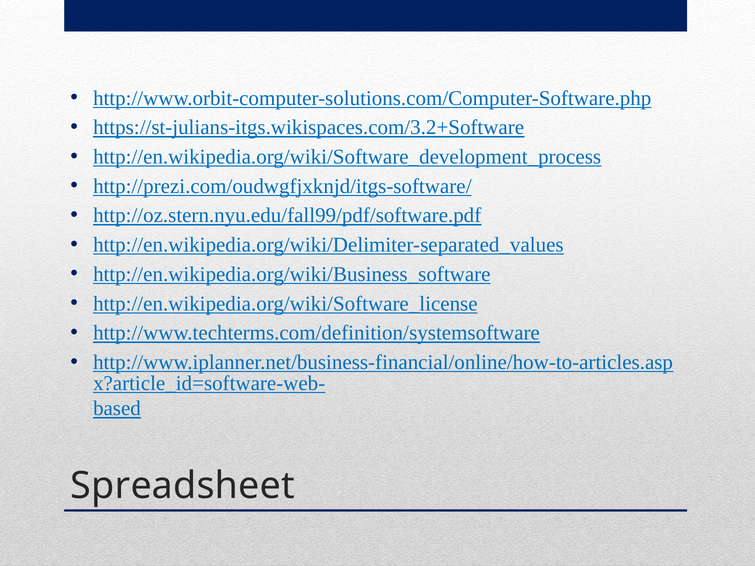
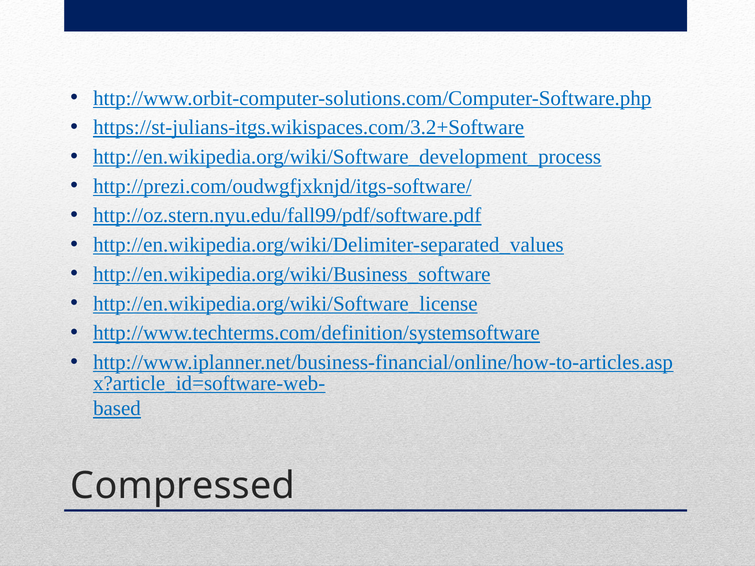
Spreadsheet: Spreadsheet -> Compressed (183, 486)
